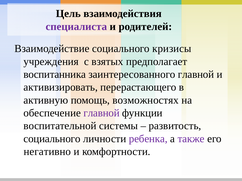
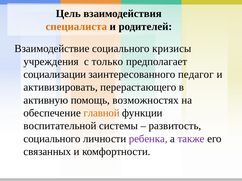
специалиста colour: purple -> orange (76, 27)
взятых: взятых -> только (107, 62)
воспитанника: воспитанника -> социализации (55, 75)
заинтересованного главной: главной -> педагог (196, 75)
главной colour: purple -> orange (102, 113)
негативно: негативно -> связанных (47, 152)
